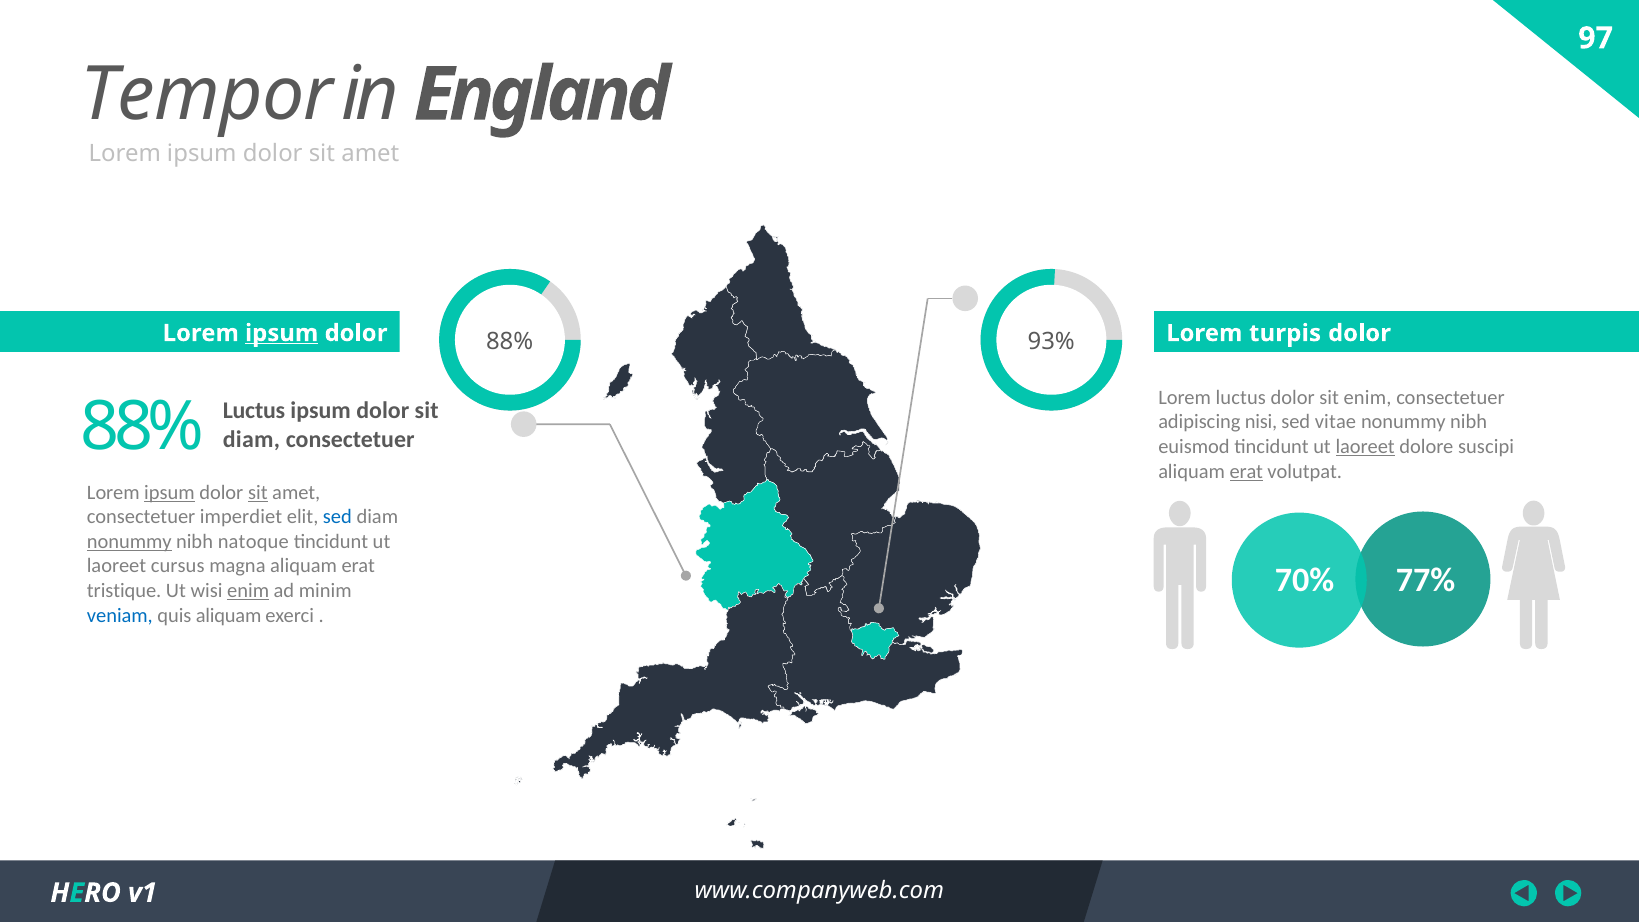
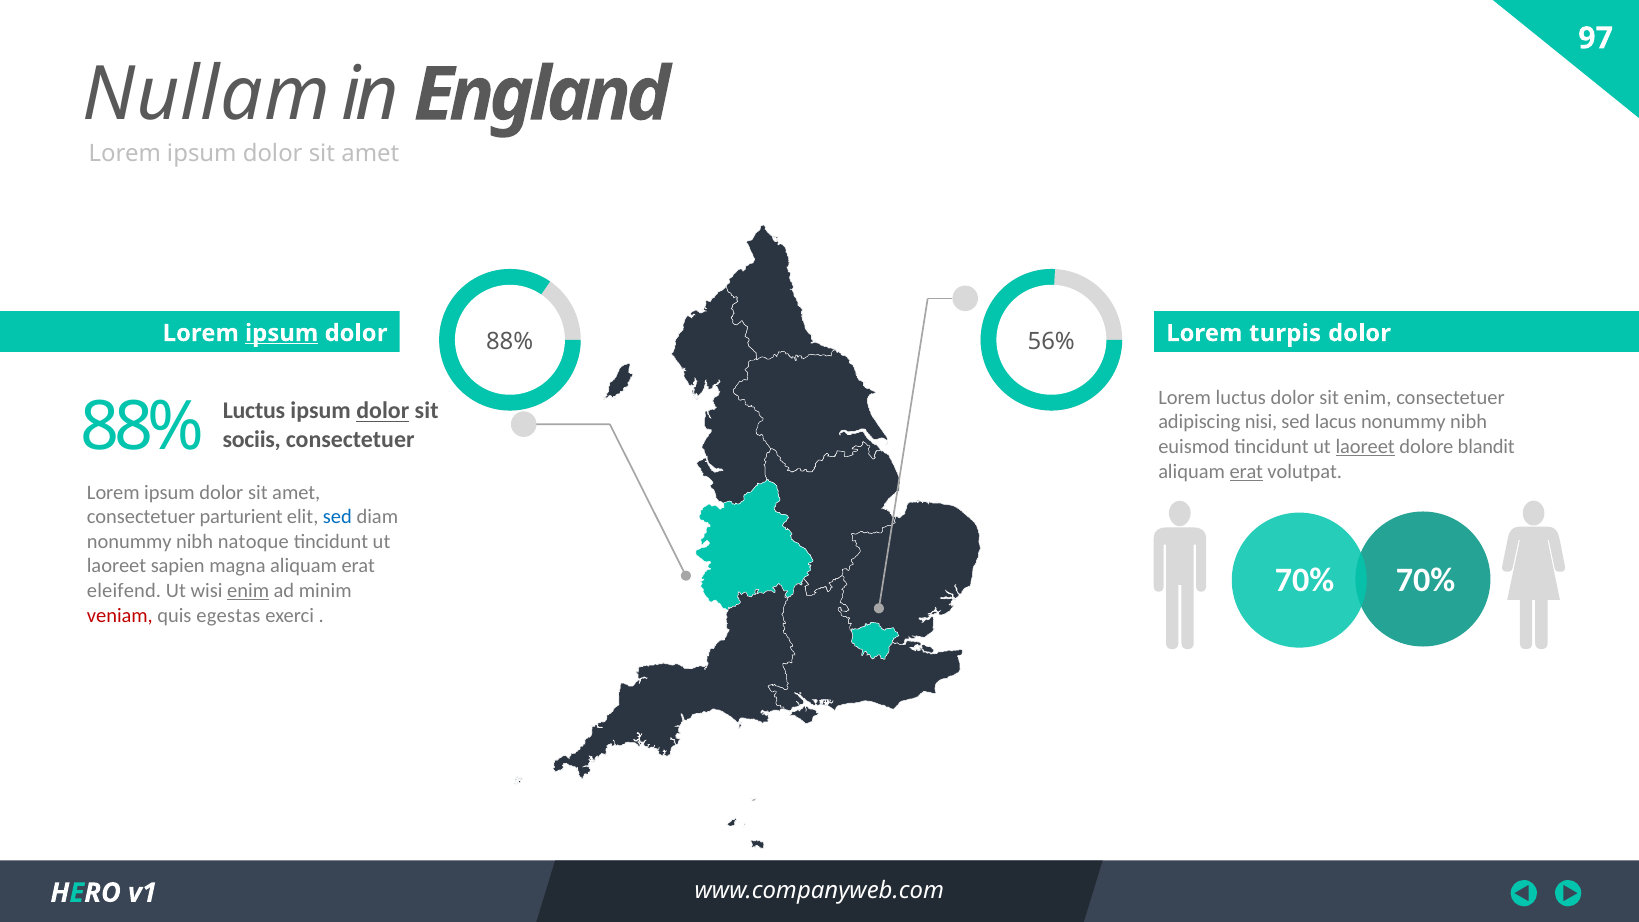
Tempor: Tempor -> Nullam (206, 95)
93%: 93% -> 56% (1051, 341)
dolor underline: none -> present (383, 411)
vitae: vitae -> lacus (1336, 422)
diam: diam -> sociis (252, 440)
suscipi: suscipi -> blandit (1486, 447)
ipsum underline: present -> none (169, 492)
sit underline: present -> none (258, 492)
imperdiet: imperdiet -> parturient (241, 517)
nonummy underline: present -> none (129, 542)
cursus: cursus -> sapien (178, 566)
77%: 77% -> 70% (1426, 580)
tristique: tristique -> eleifend (124, 591)
veniam colour: blue -> red (120, 615)
quis aliquam: aliquam -> egestas (228, 615)
